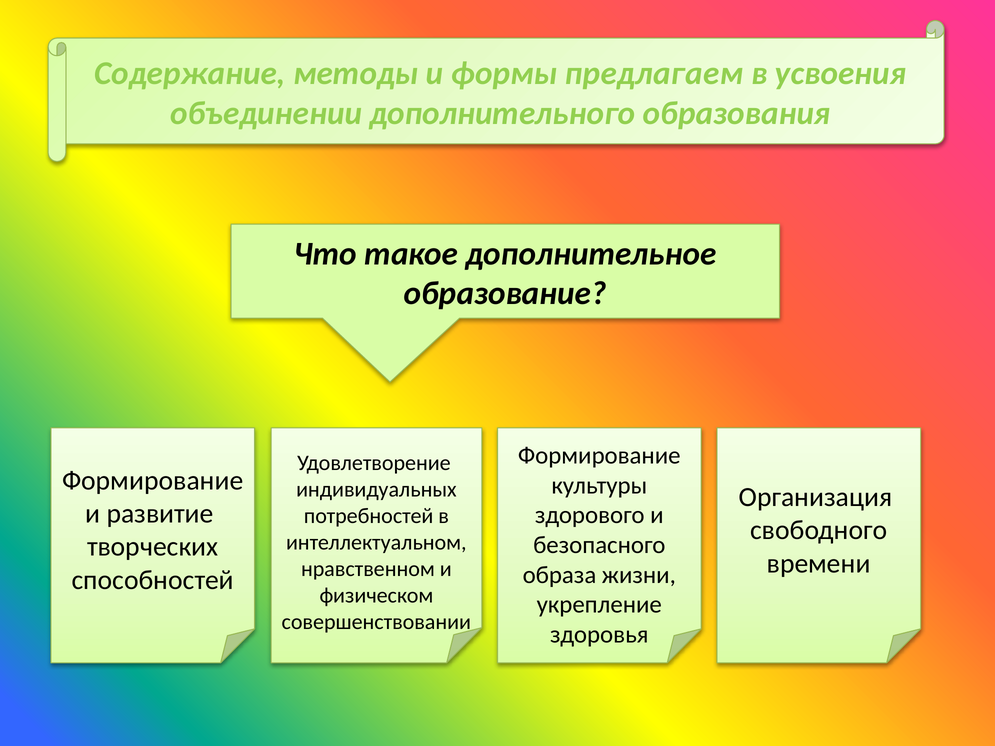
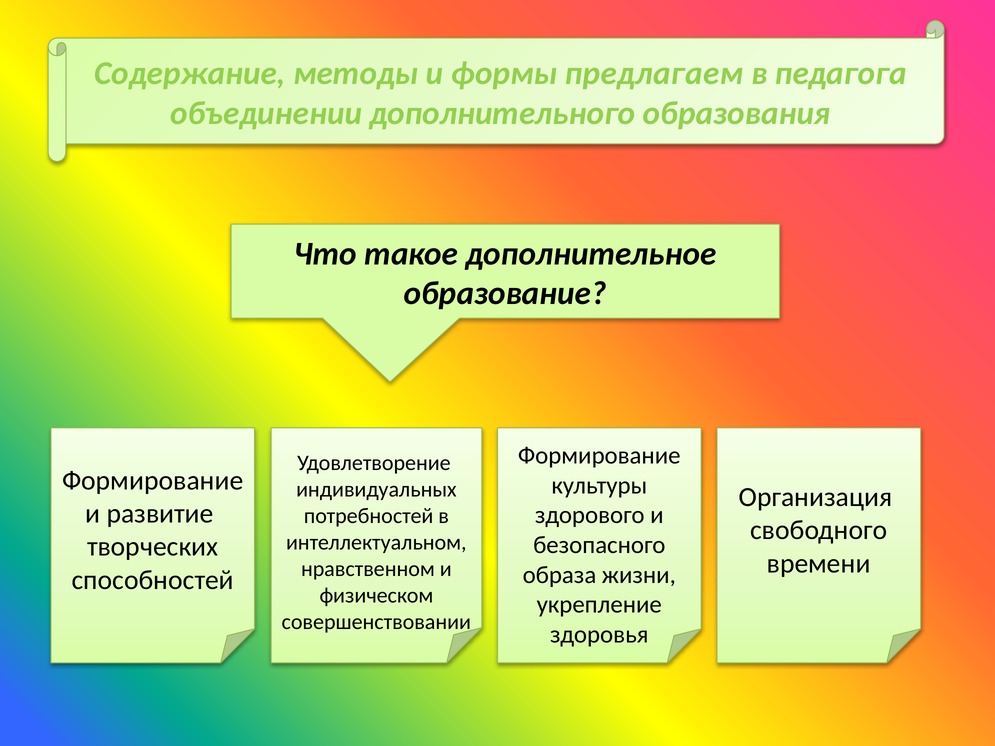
усвоения: усвоения -> педагога (841, 73)
